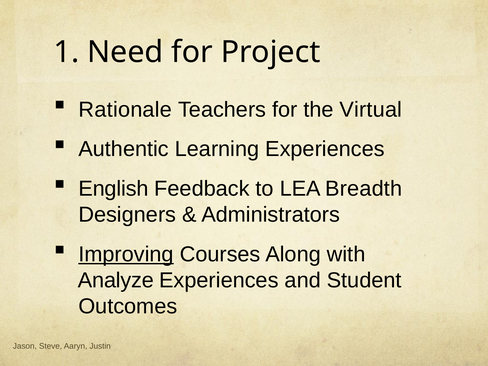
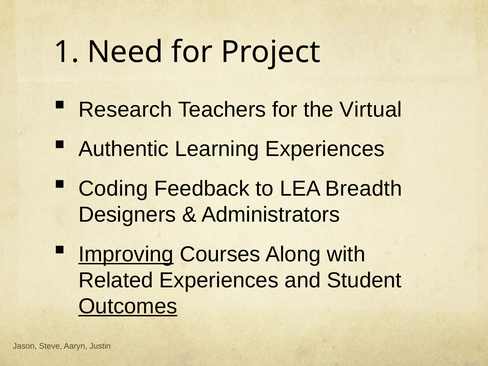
Rationale: Rationale -> Research (125, 110)
English: English -> Coding (113, 189)
Analyze: Analyze -> Related (116, 280)
Outcomes underline: none -> present (128, 306)
